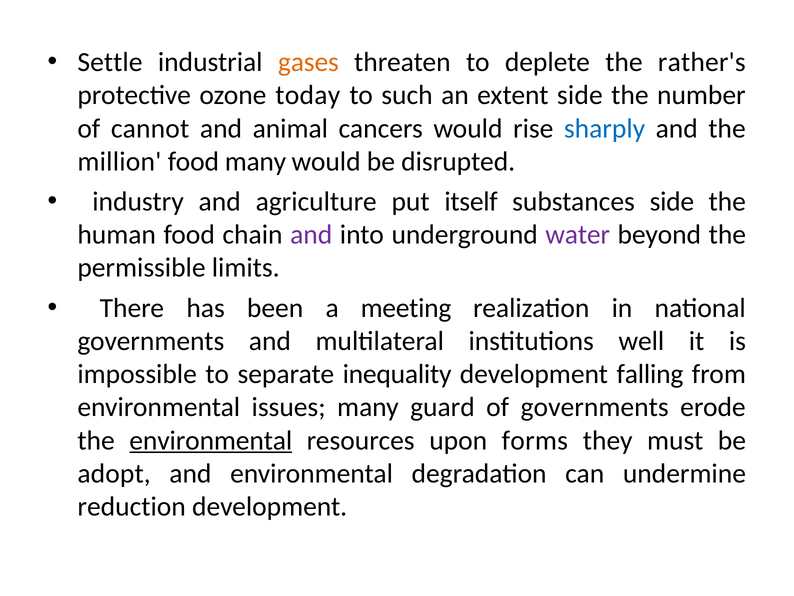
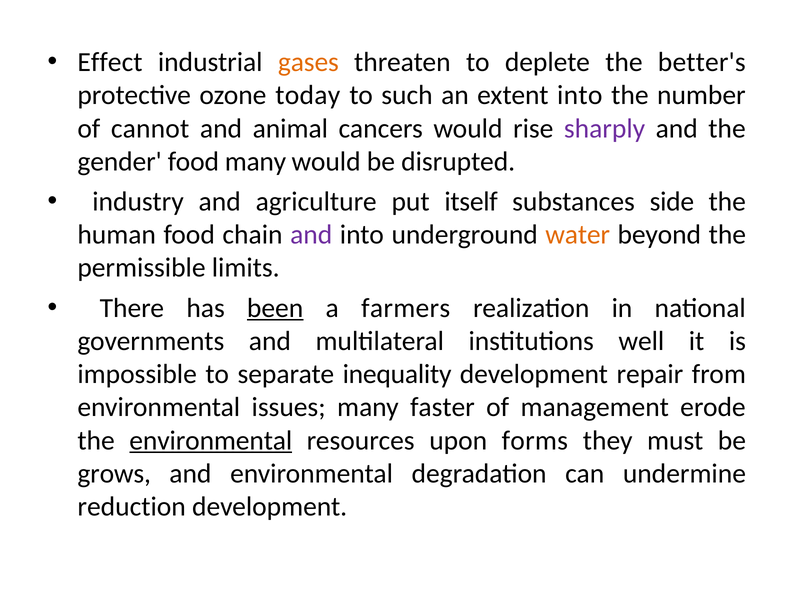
Settle: Settle -> Effect (110, 62)
rather's: rather's -> better's (702, 62)
extent side: side -> into (580, 95)
sharply colour: blue -> purple (605, 128)
million: million -> gender (120, 161)
water colour: purple -> orange (578, 235)
been underline: none -> present (275, 308)
meeting: meeting -> farmers (406, 308)
falling: falling -> repair (650, 374)
guard: guard -> faster (442, 407)
of governments: governments -> management (595, 407)
adopt: adopt -> grows (114, 473)
